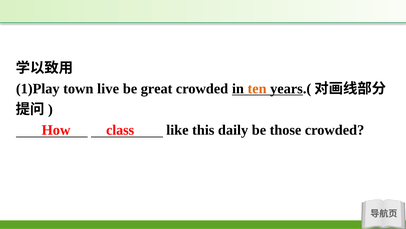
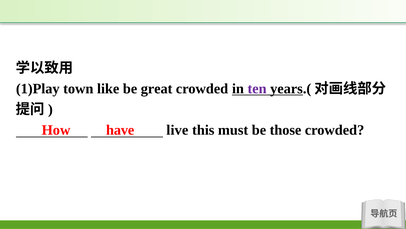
live: live -> like (108, 89)
ten colour: orange -> purple (257, 89)
like: like -> live (177, 130)
daily: daily -> must (233, 130)
class: class -> have (120, 130)
